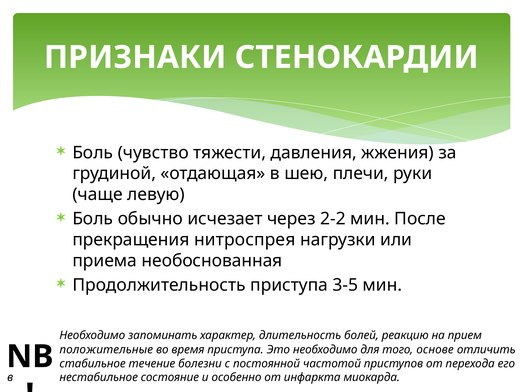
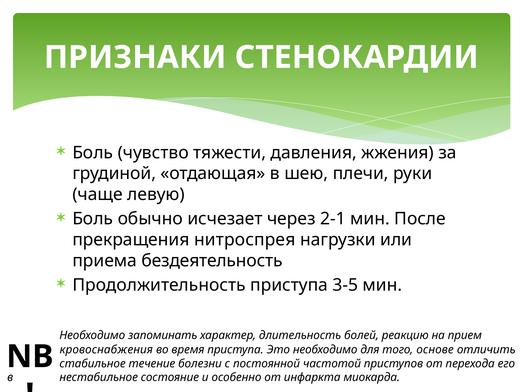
2-2: 2-2 -> 2-1 (333, 219)
необоснованная: необоснованная -> бездеятельность (212, 261)
положительные: положительные -> кровоснабжения (106, 350)
